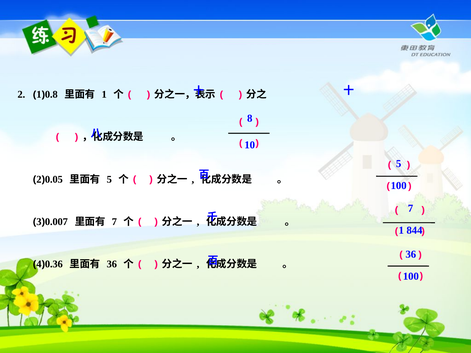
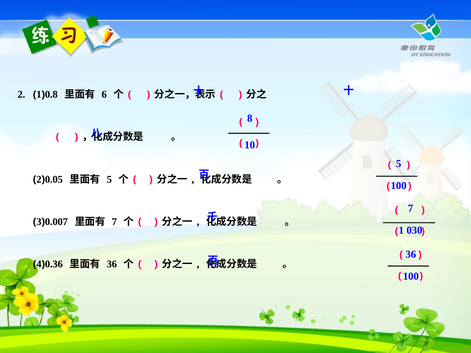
1: 1 -> 6 (104, 95)
844: 844 -> 030 (414, 231)
